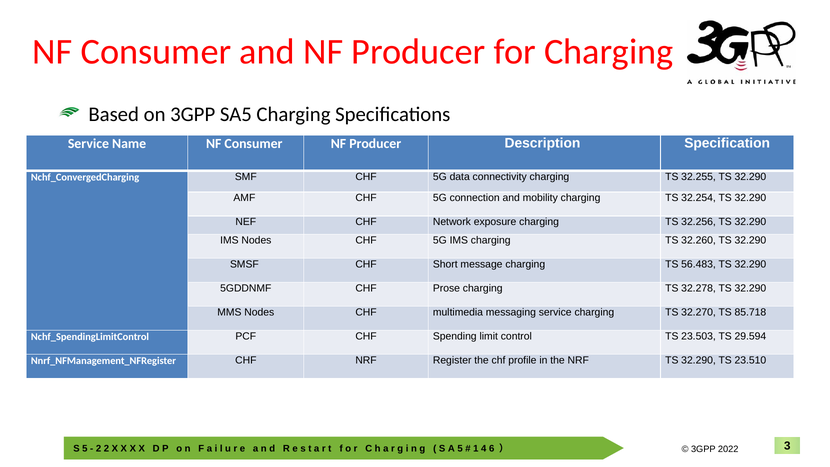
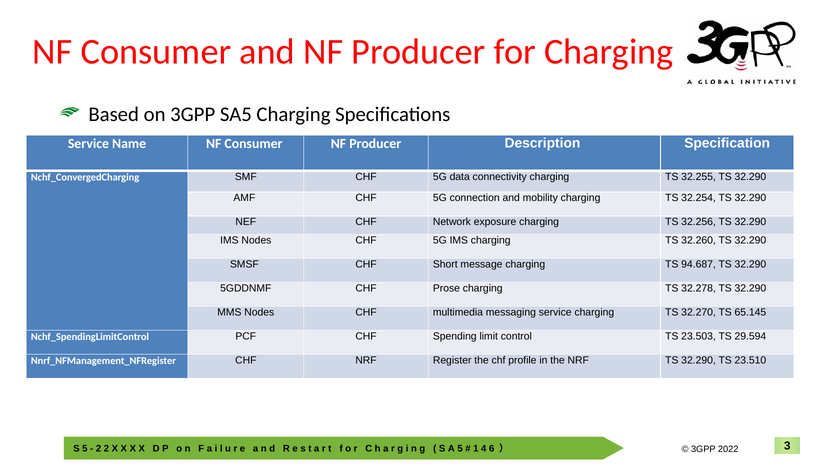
56.483: 56.483 -> 94.687 (699, 264)
85.718: 85.718 -> 65.145 (750, 312)
